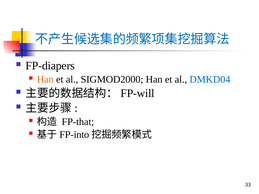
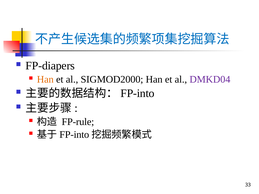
DMKD04 colour: blue -> purple (210, 80)
FP-will: FP-will -> FP-into (138, 93)
FP-that: FP-that -> FP-rule (78, 122)
